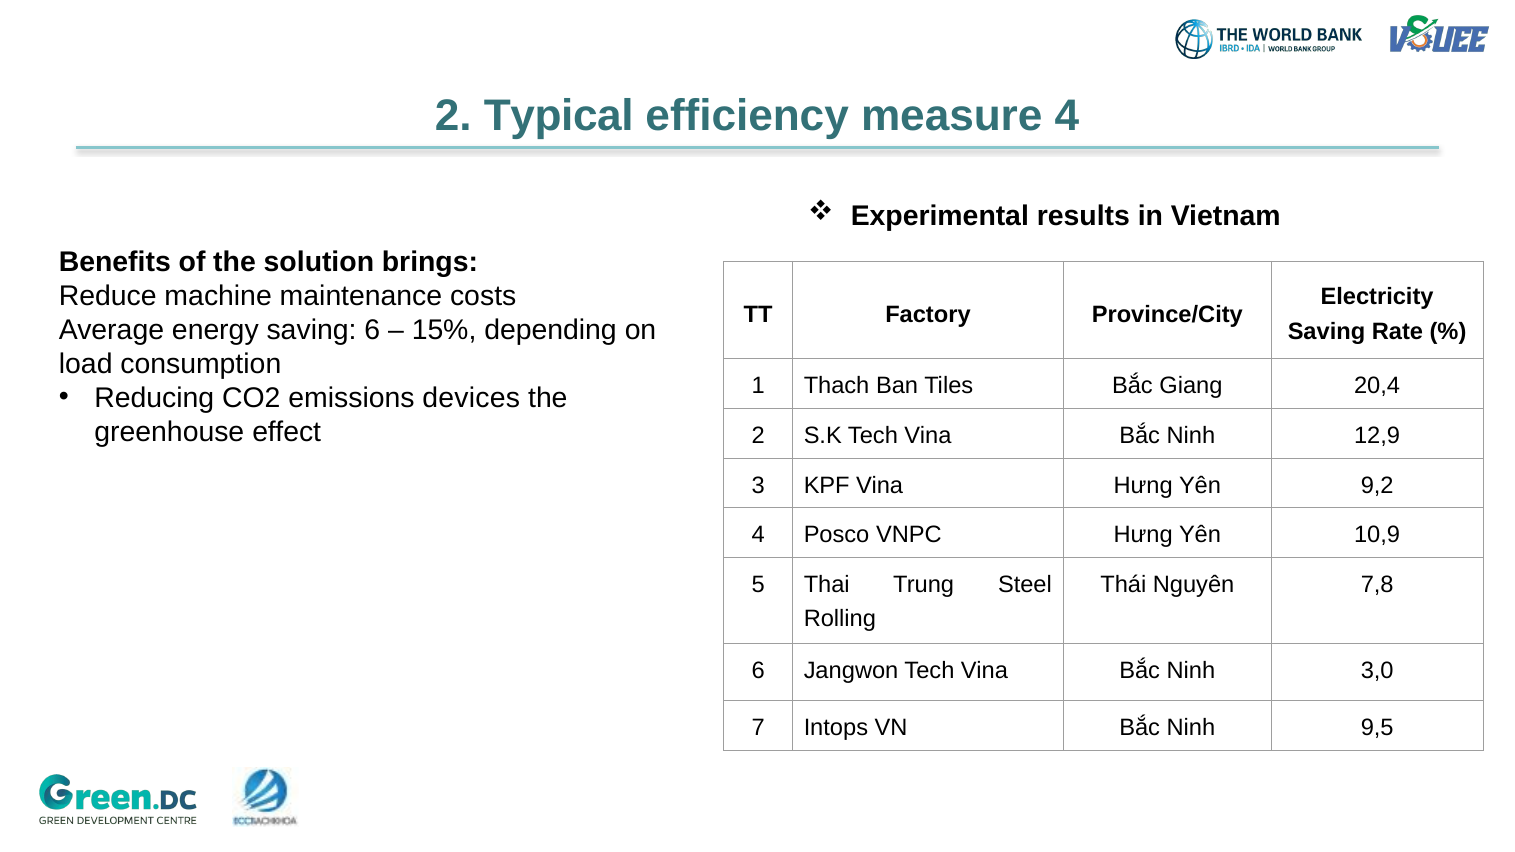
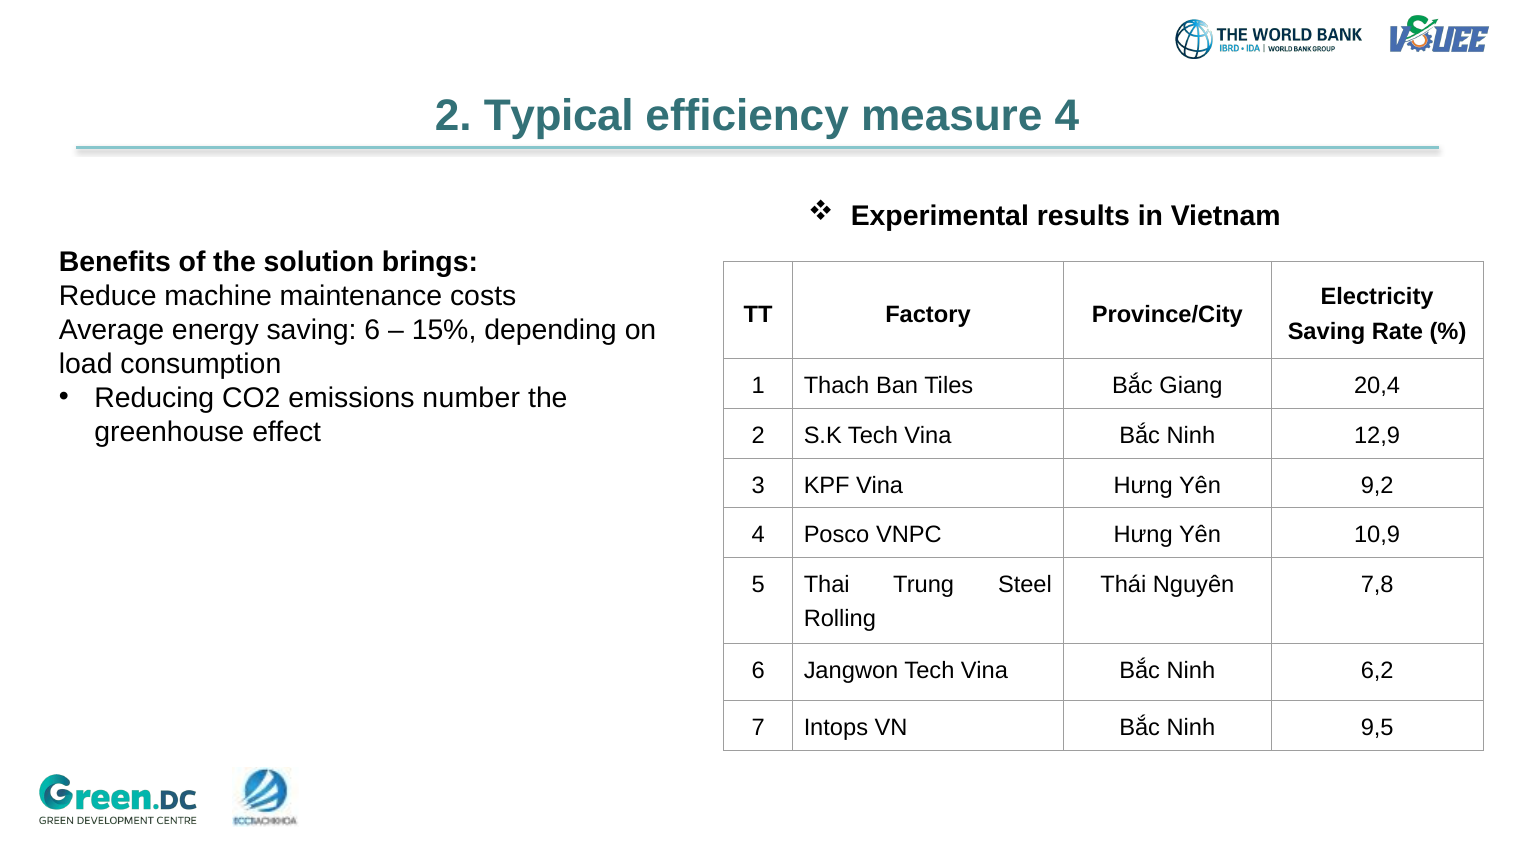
devices: devices -> number (471, 398)
3,0: 3,0 -> 6,2 (1377, 671)
